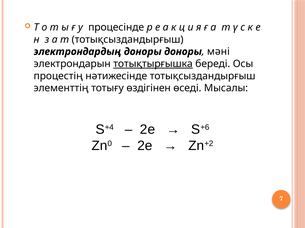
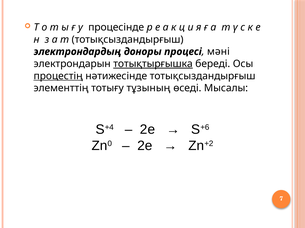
доноры доноры: доноры -> процесі (183, 52)
процестiң underline: none -> present (58, 76)
өздігінен: өздігінен -> тұзының (148, 88)
